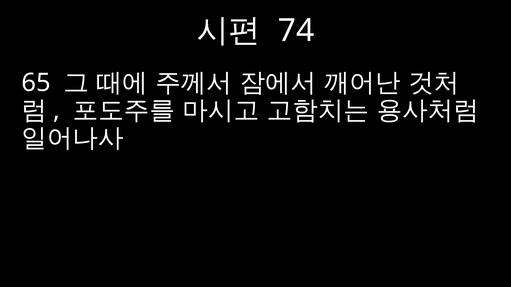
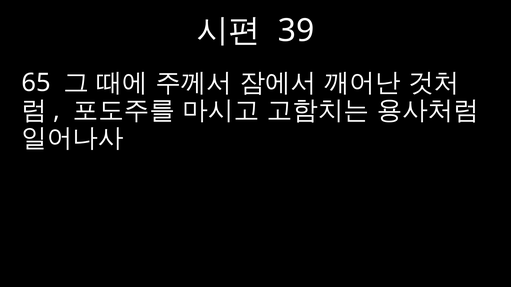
74: 74 -> 39 (296, 31)
